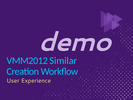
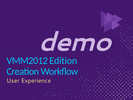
Similar: Similar -> Edition (63, 60)
